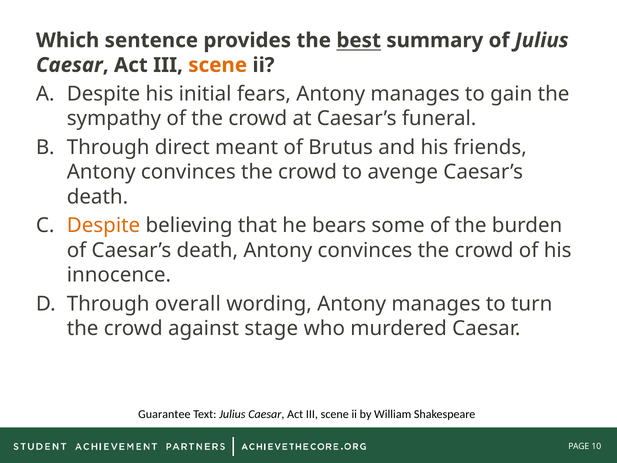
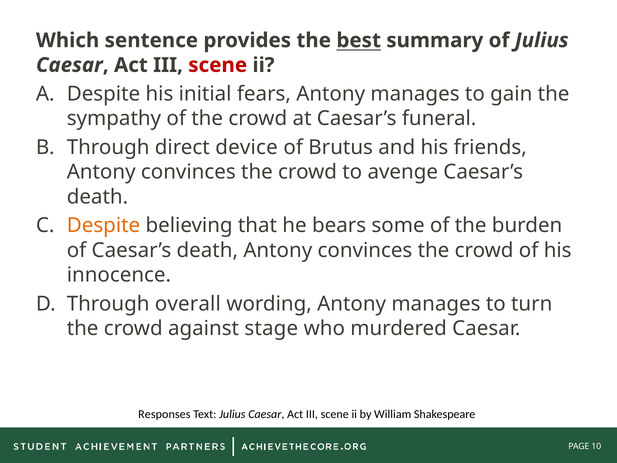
scene colour: orange -> red (218, 65)
meant: meant -> device (247, 147)
Guarantee: Guarantee -> Responses (164, 414)
